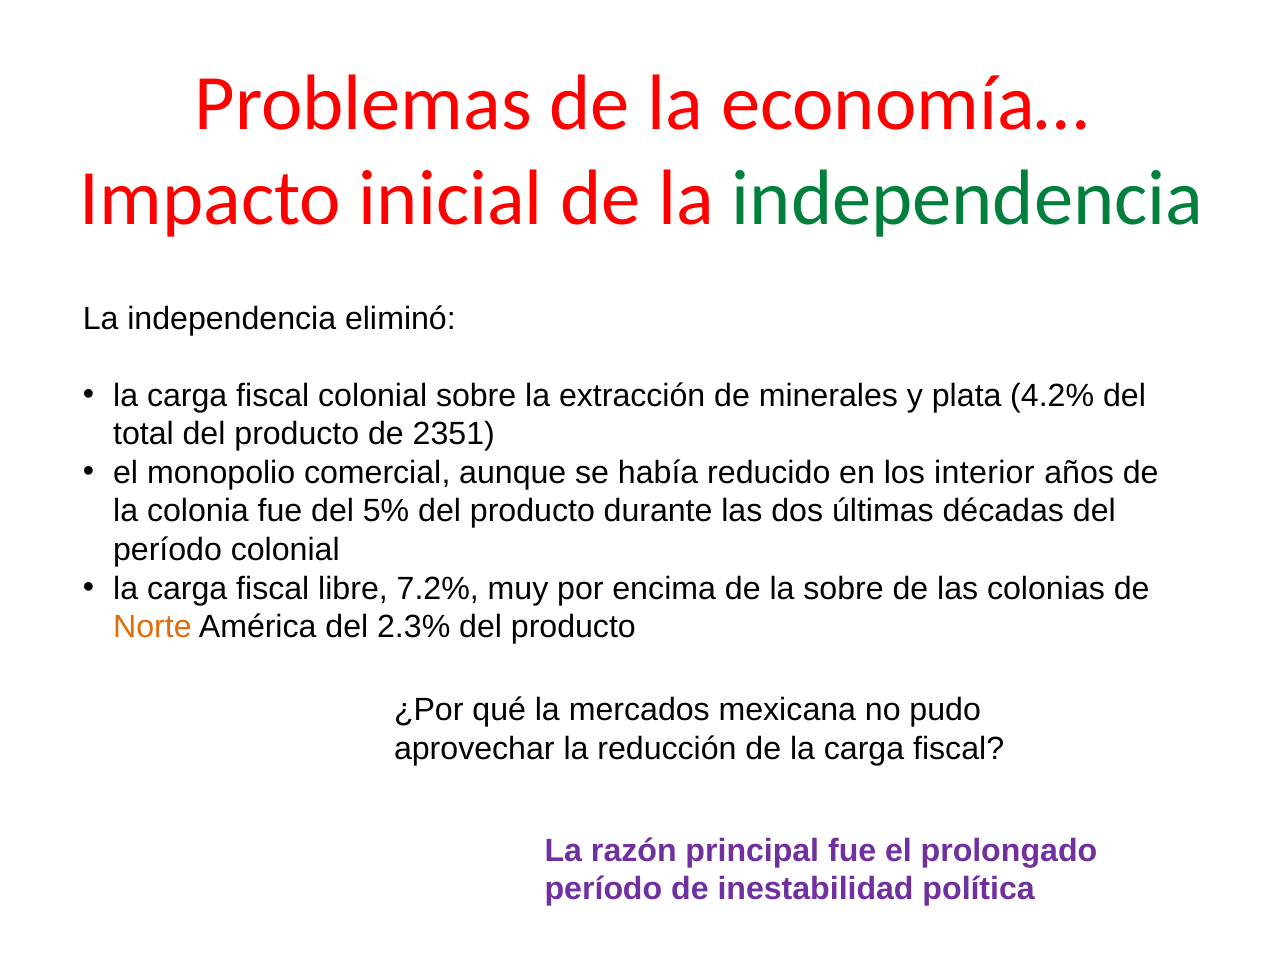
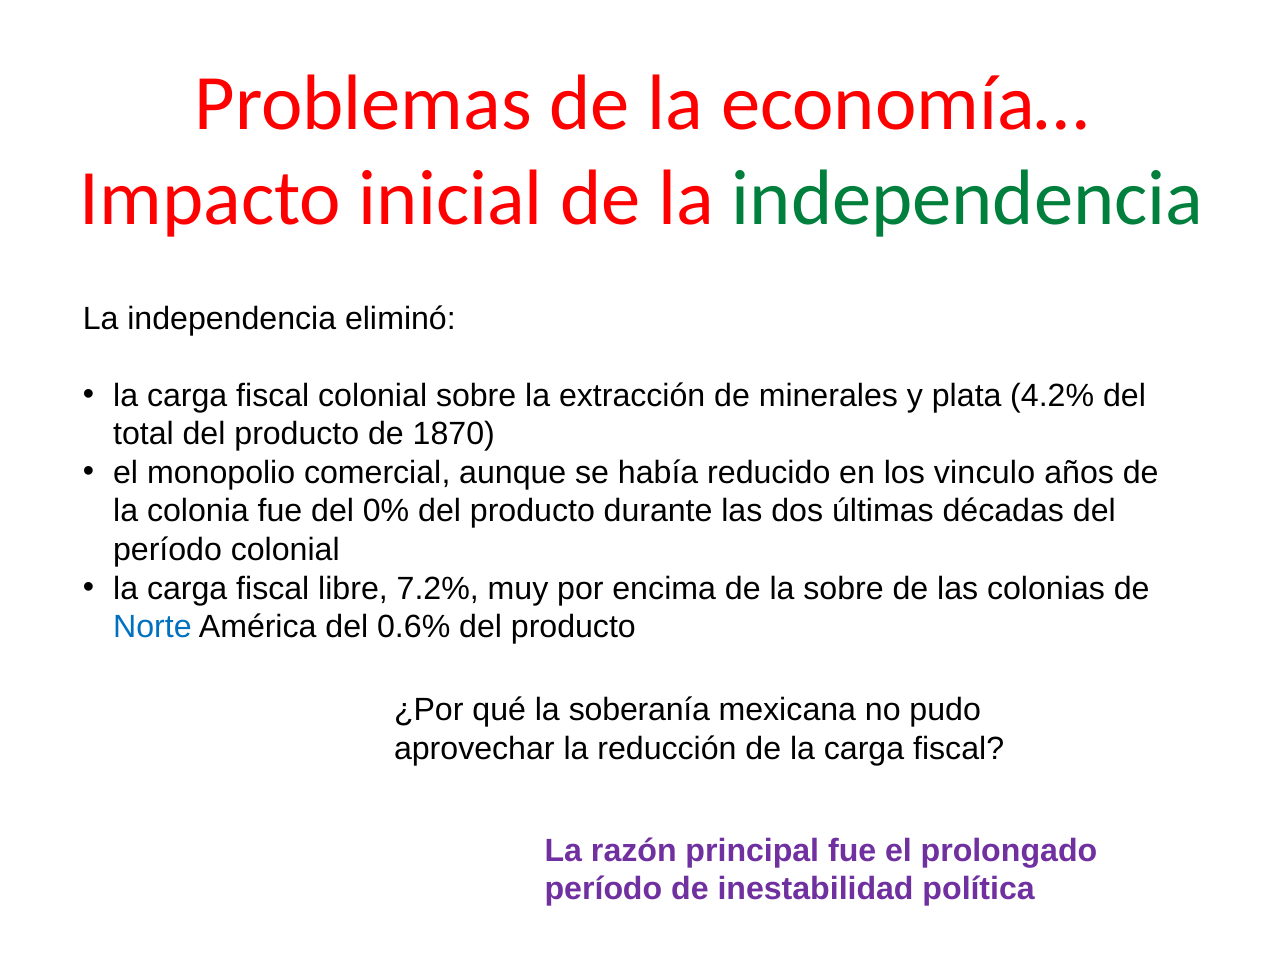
2351: 2351 -> 1870 (454, 434)
interior: interior -> vinculo (984, 473)
5%: 5% -> 0% (386, 511)
Norte colour: orange -> blue (152, 627)
2.3%: 2.3% -> 0.6% (414, 627)
mercados: mercados -> soberanía (639, 710)
